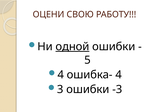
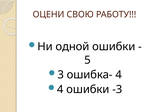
одной underline: present -> none (72, 46)
4: 4 -> 3 (61, 75)
3: 3 -> 4 (60, 89)
